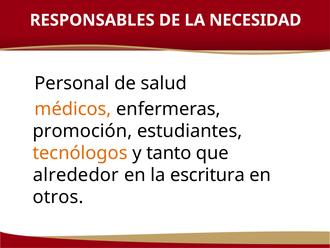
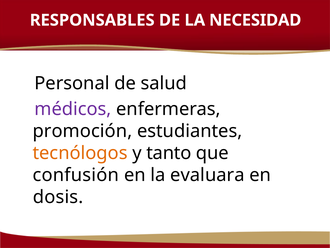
médicos colour: orange -> purple (73, 109)
alrededor: alrededor -> confusión (76, 175)
escritura: escritura -> evaluara (207, 175)
otros: otros -> dosis (58, 197)
